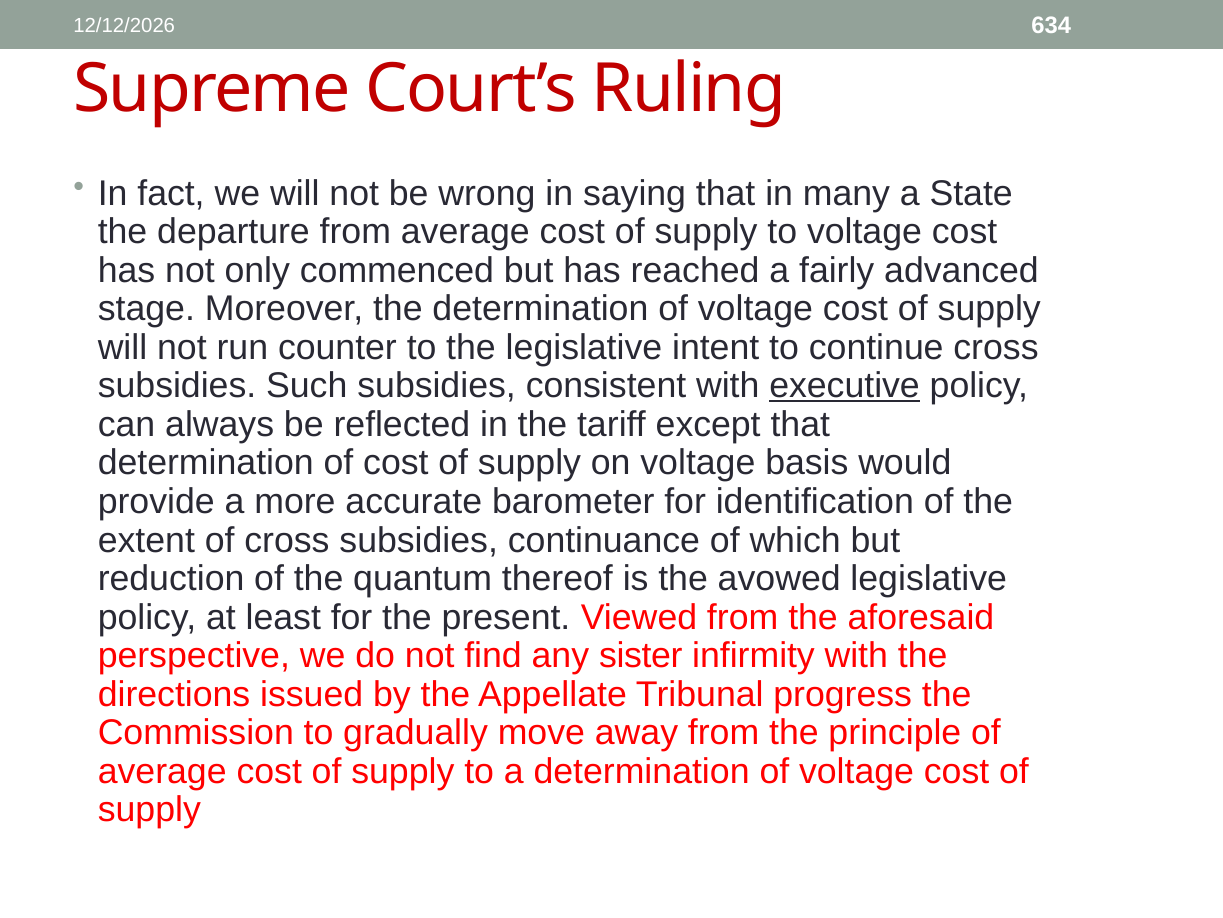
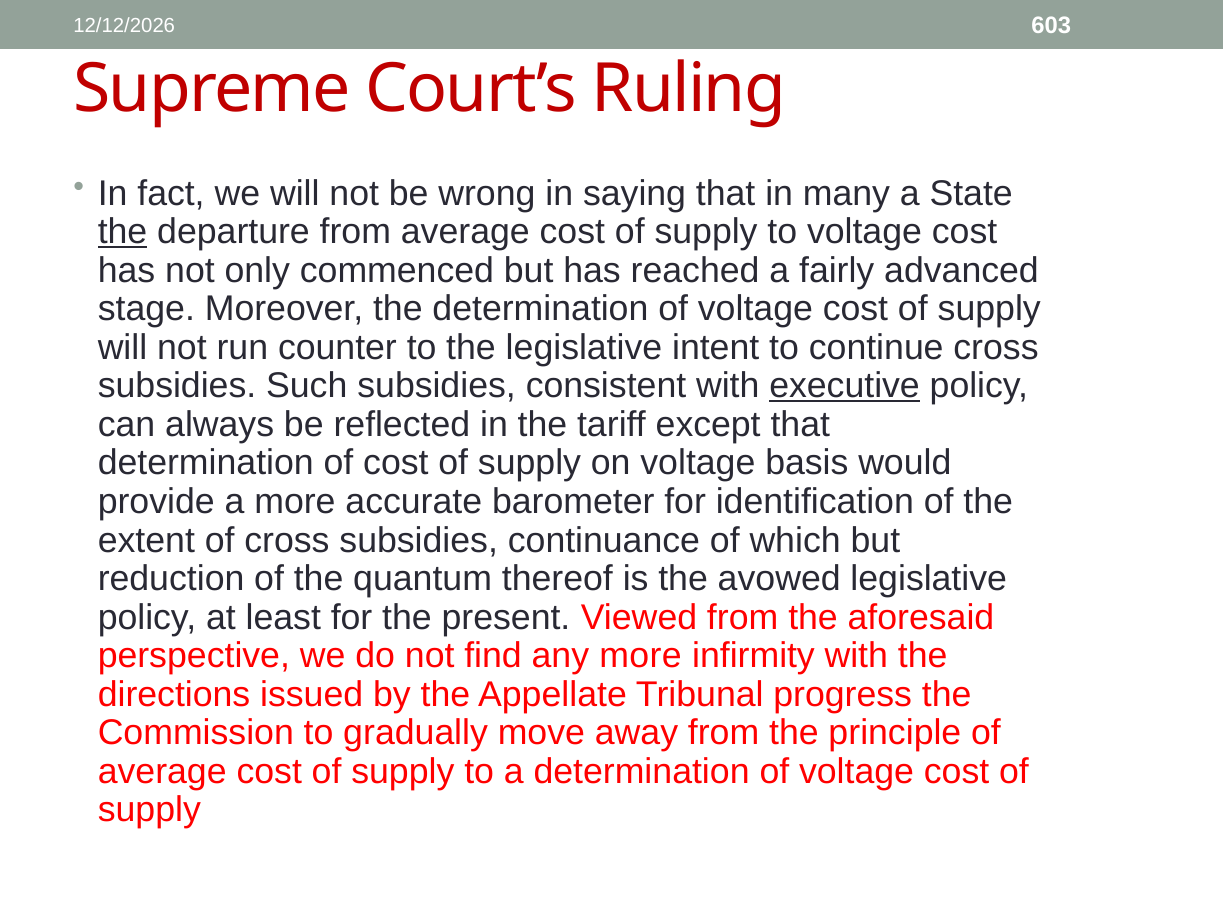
634: 634 -> 603 (1051, 26)
the underline: none -> present (123, 232)
any sister: sister -> more (640, 655)
